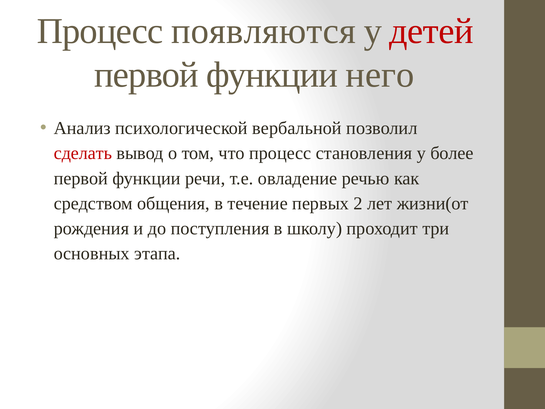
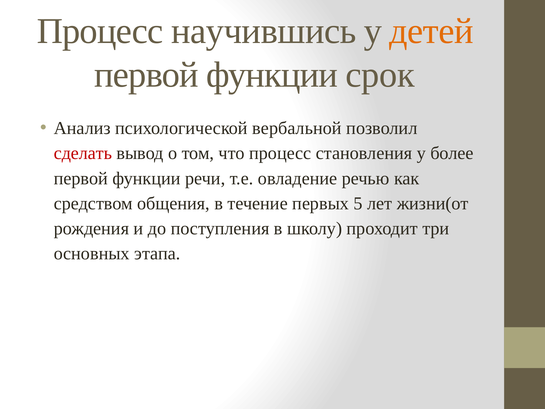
появляются: появляются -> научившись (264, 31)
детей colour: red -> orange (431, 31)
него: него -> срок (380, 75)
2: 2 -> 5 (358, 203)
